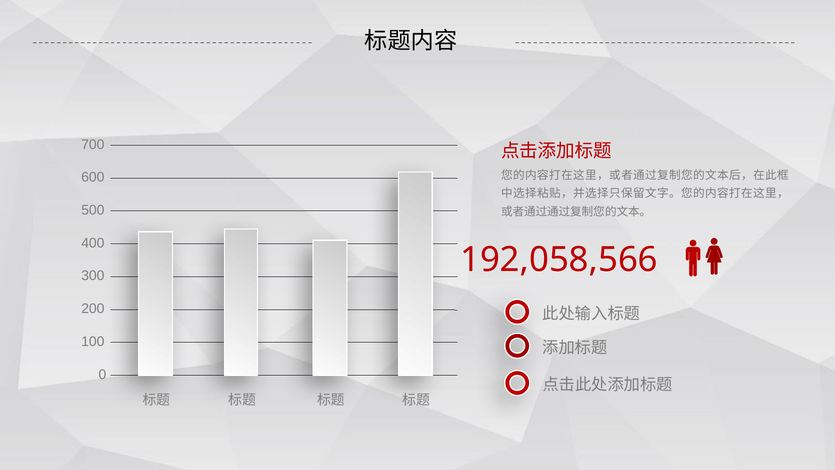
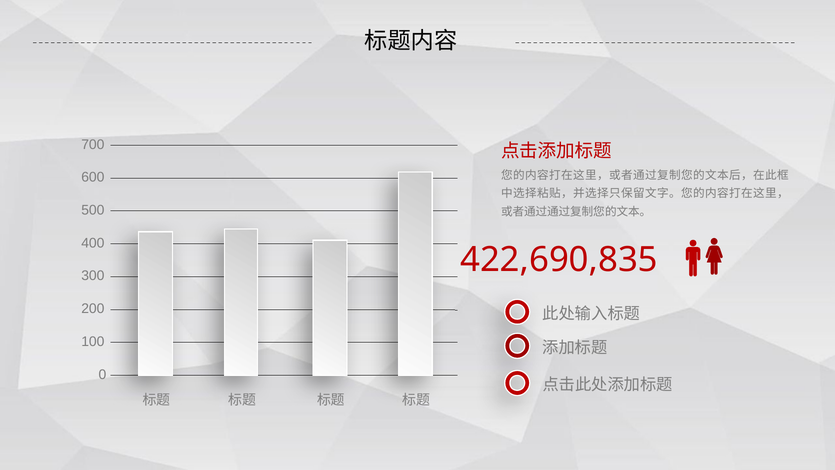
192,058,566: 192,058,566 -> 422,690,835 (559, 260)
